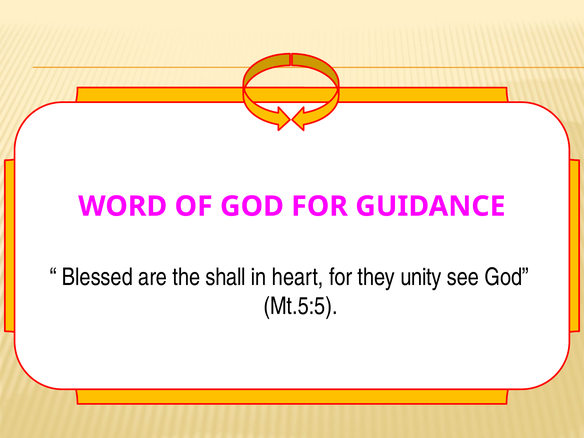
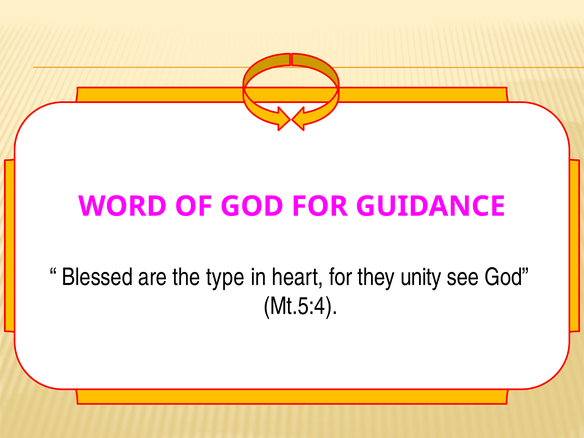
shall: shall -> type (225, 277)
Mt.5:5: Mt.5:5 -> Mt.5:4 (300, 306)
